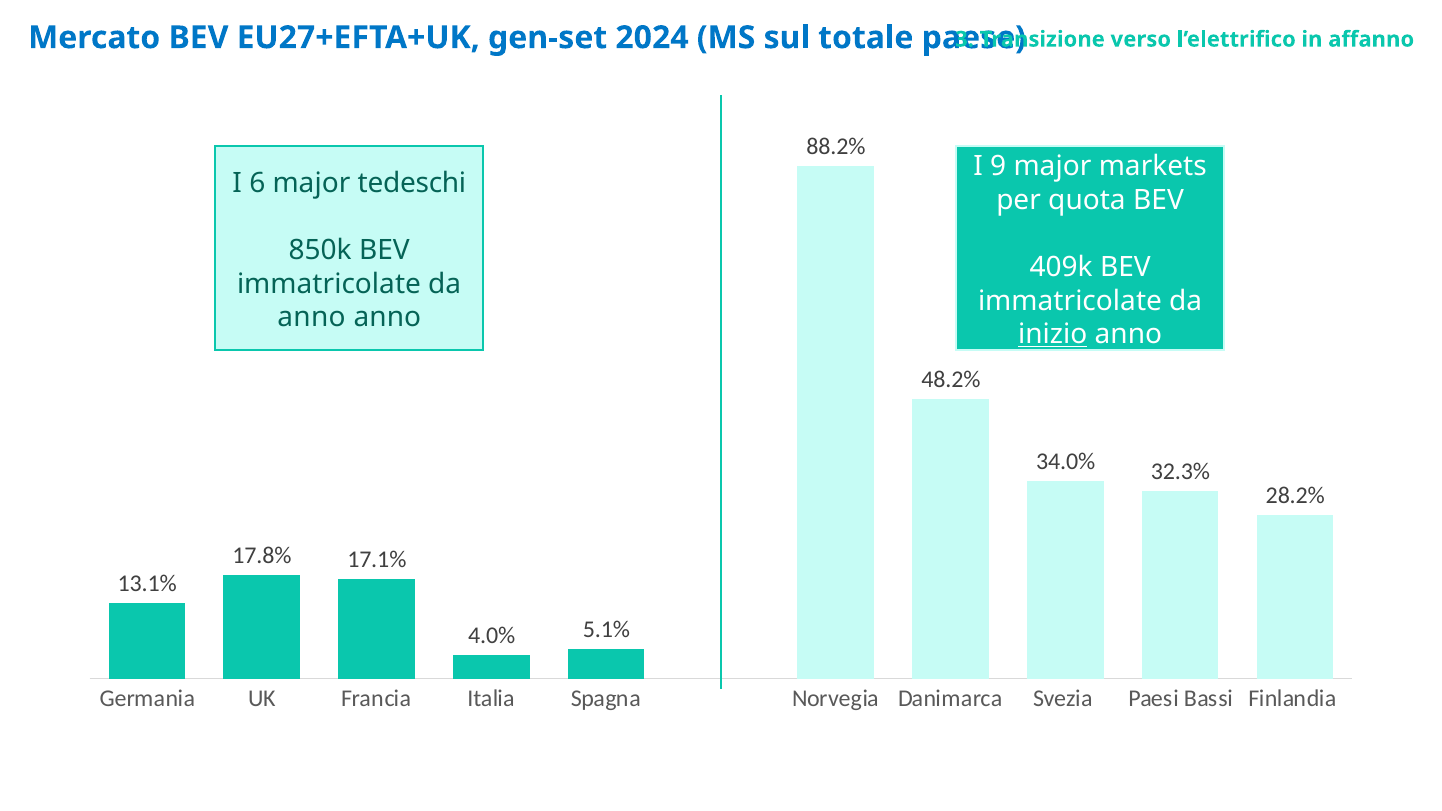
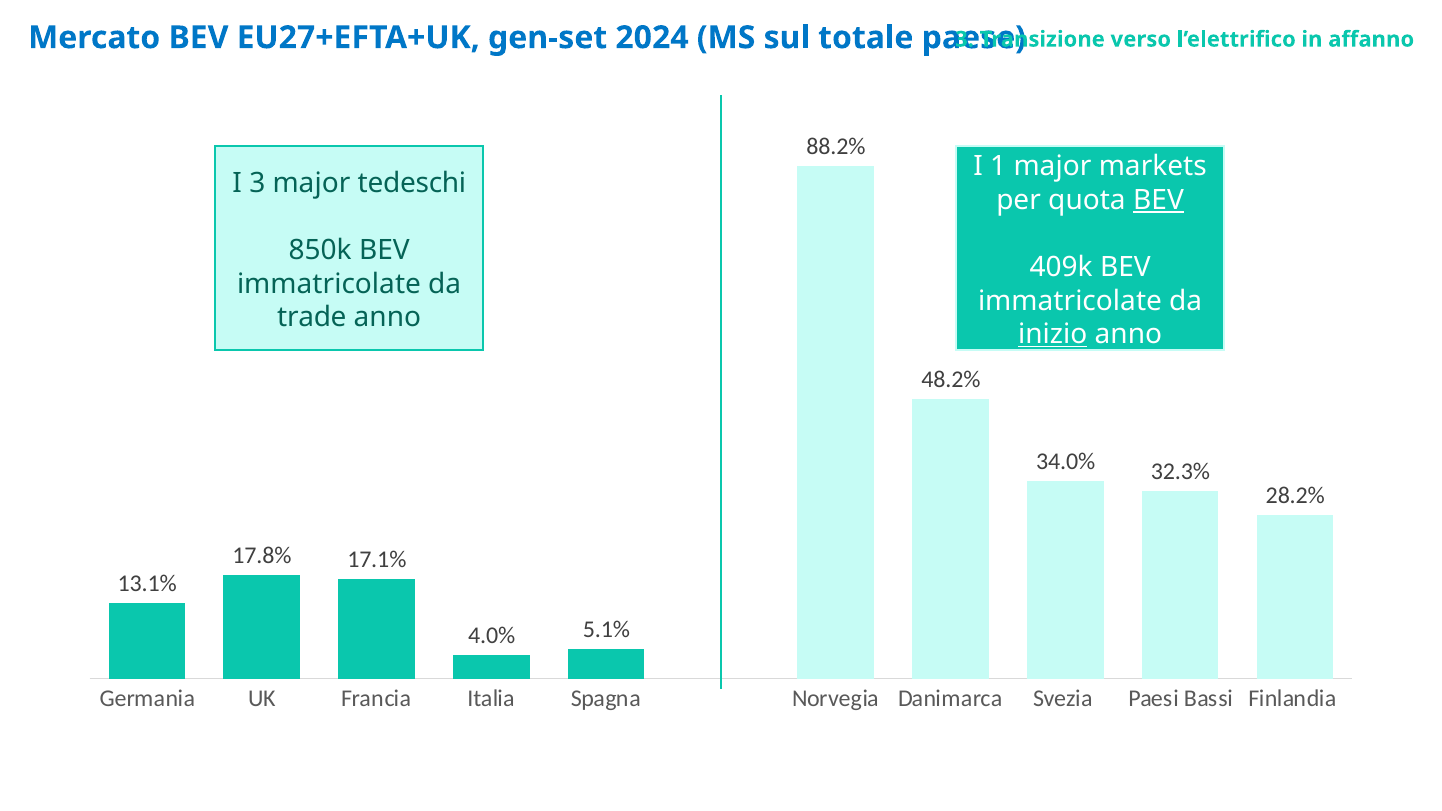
9: 9 -> 1 (998, 166)
I 6: 6 -> 3 (257, 183)
BEV underline: none -> present (1159, 200)
anno: anno -> trade (312, 318)
